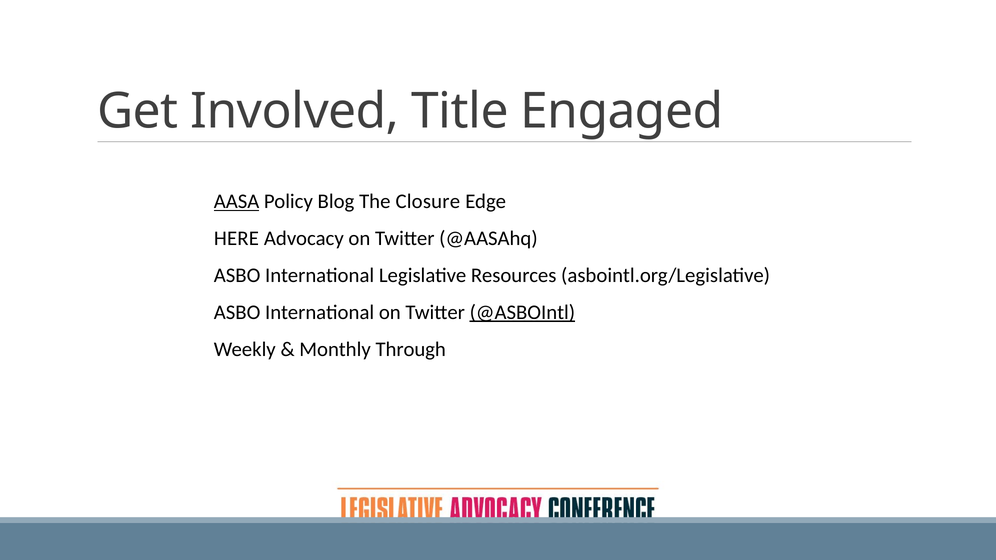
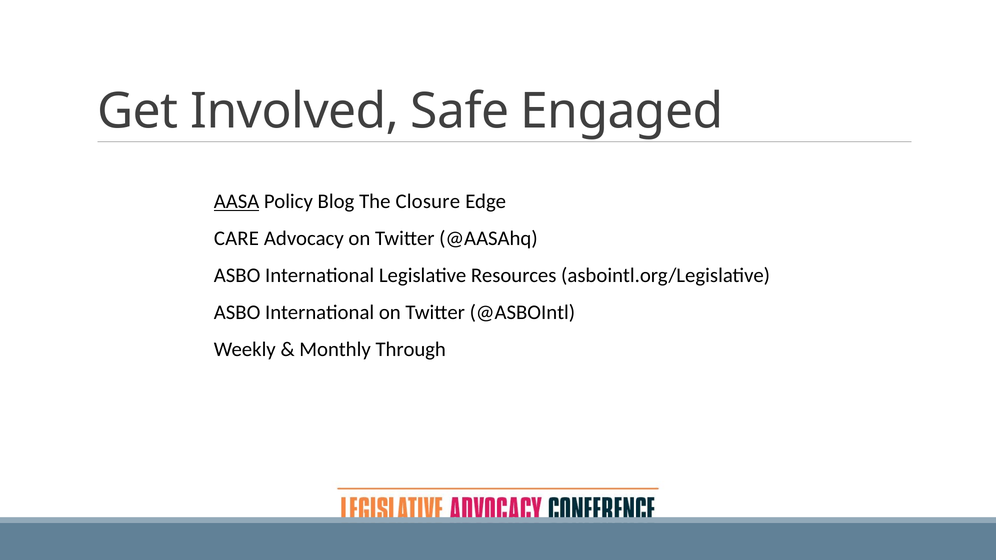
Title: Title -> Safe (460, 112)
HERE: HERE -> CARE (236, 239)
@ASBOIntl underline: present -> none (522, 313)
